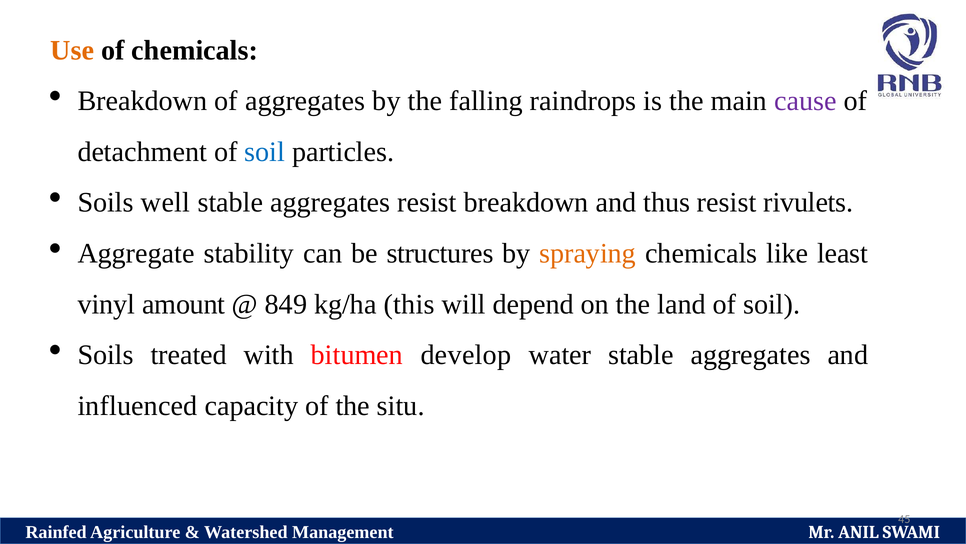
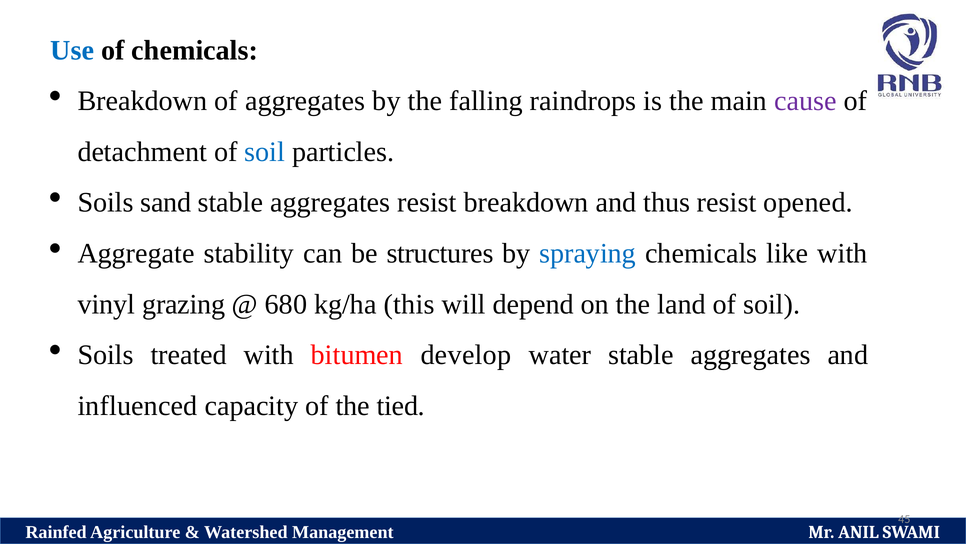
Use colour: orange -> blue (72, 50)
well: well -> sand (166, 202)
rivulets: rivulets -> opened (808, 202)
spraying colour: orange -> blue (588, 253)
like least: least -> with (843, 253)
amount: amount -> grazing (184, 304)
849: 849 -> 680 (286, 304)
situ: situ -> tied (401, 405)
